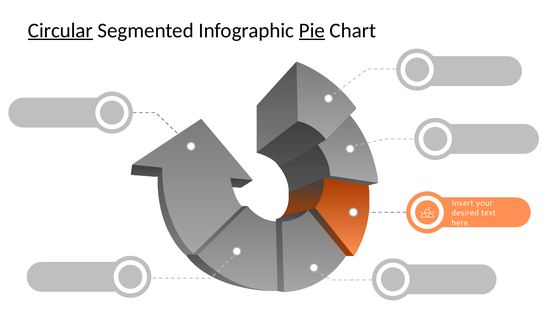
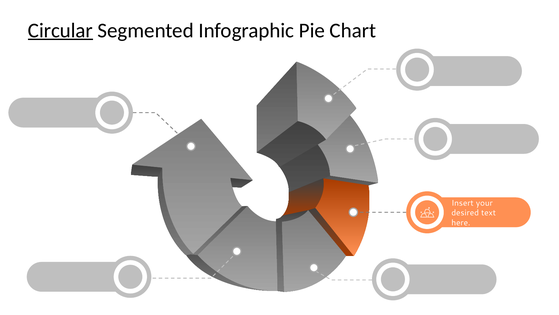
Pie underline: present -> none (312, 30)
